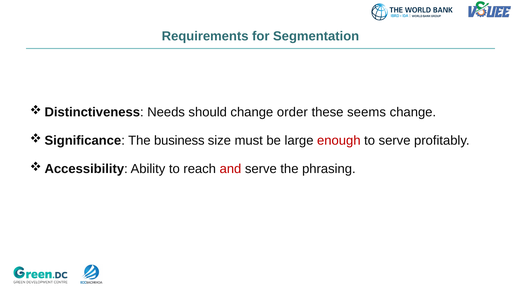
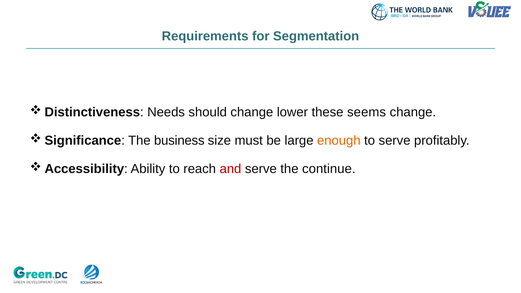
order: order -> lower (292, 112)
enough colour: red -> orange (339, 141)
phrasing: phrasing -> continue (329, 169)
